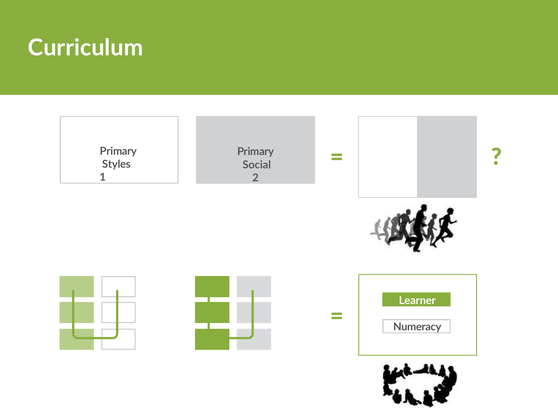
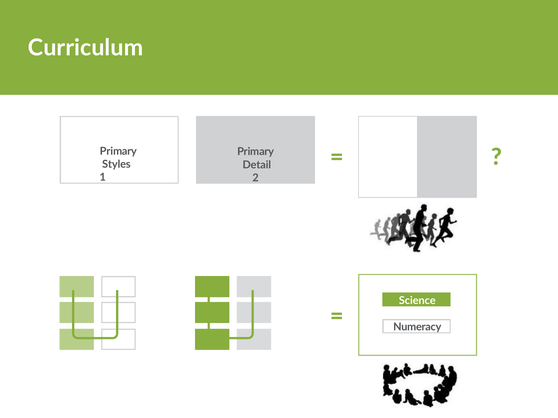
Social: Social -> Detail (257, 165)
Learner: Learner -> Science (417, 301)
